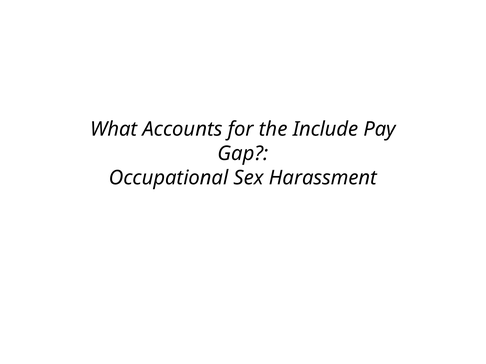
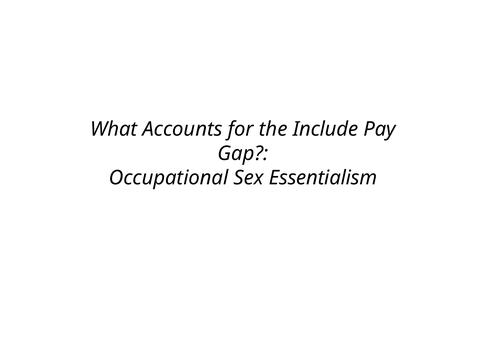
Harassment: Harassment -> Essentialism (323, 178)
